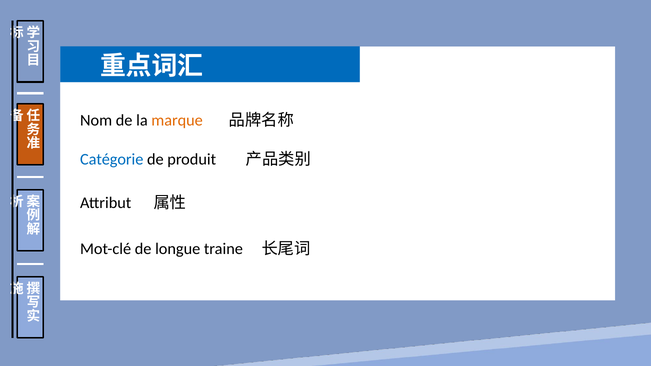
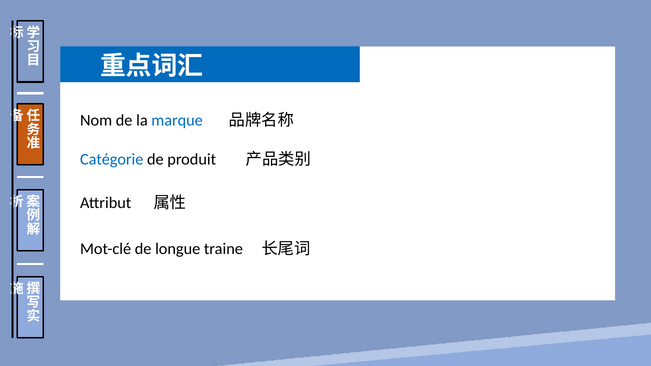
marque colour: orange -> blue (177, 120)
